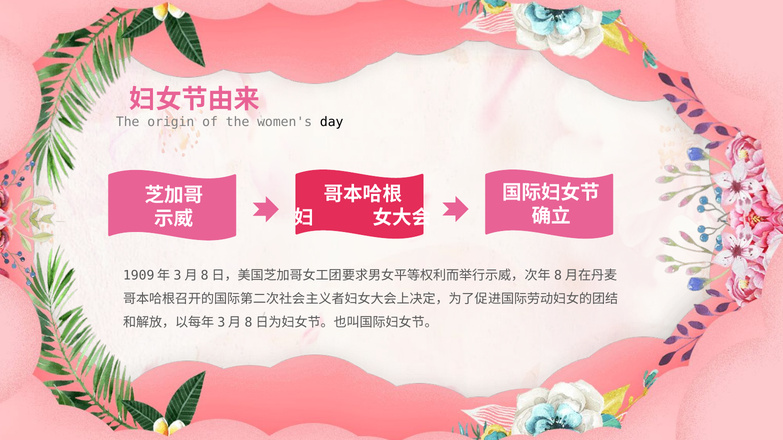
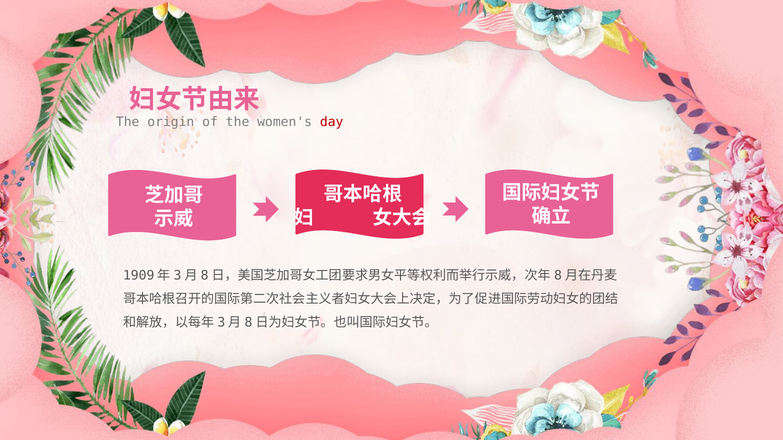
day colour: black -> red (332, 122)
